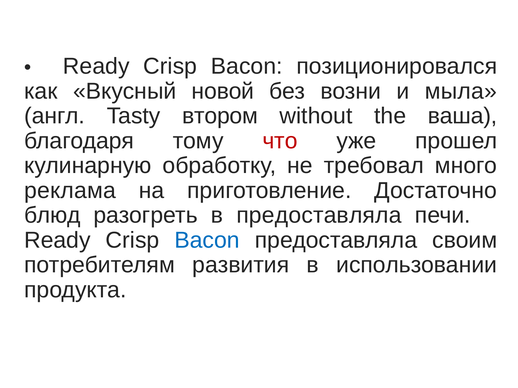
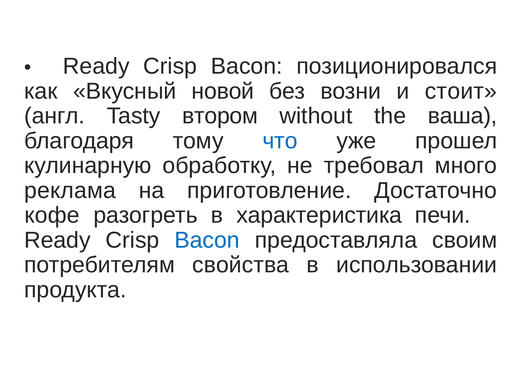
мыла: мыла -> стоит (461, 91)
что colour: red -> blue (280, 141)
блюд: блюд -> кофе (52, 216)
в предоставляла: предоставляла -> характеристика (319, 216)
развития: развития -> свойства (241, 265)
